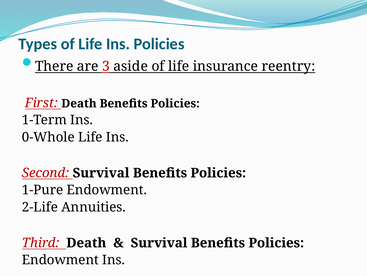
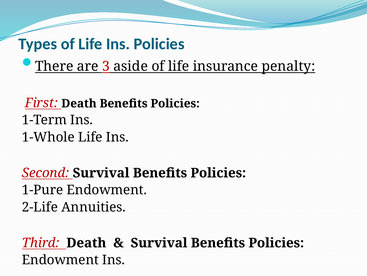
reentry: reentry -> penalty (288, 66)
0-Whole: 0-Whole -> 1-Whole (48, 137)
